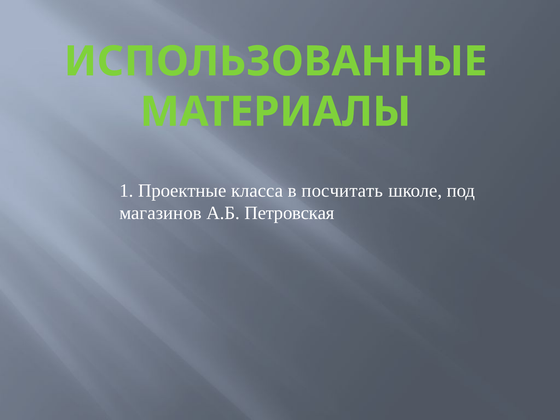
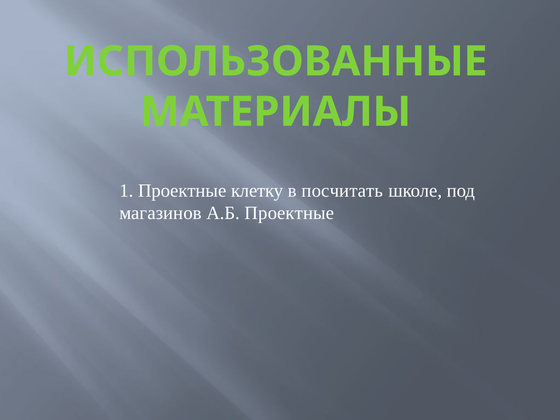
класса: класса -> клетку (257, 191)
А.Б Петровская: Петровская -> Проектные (289, 213)
